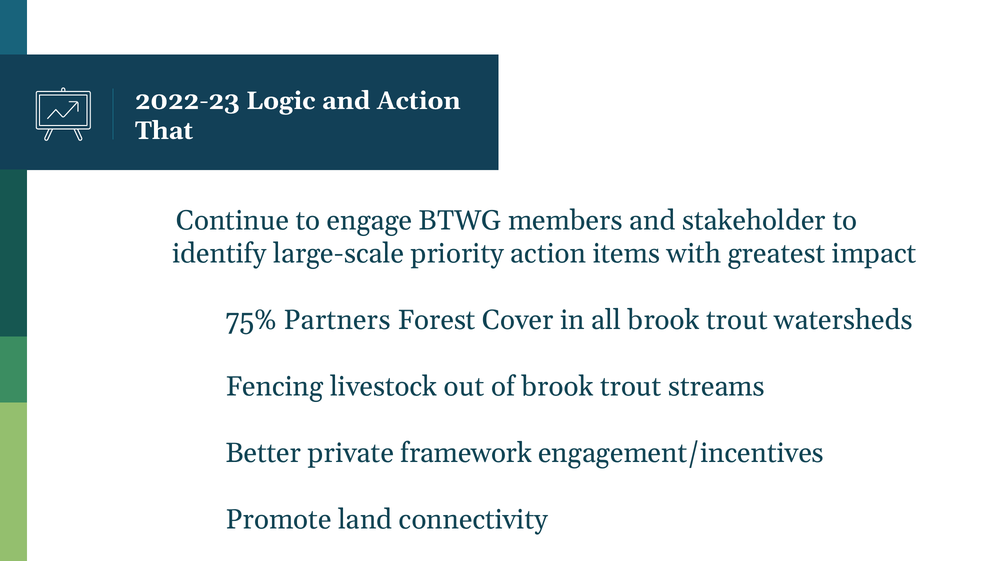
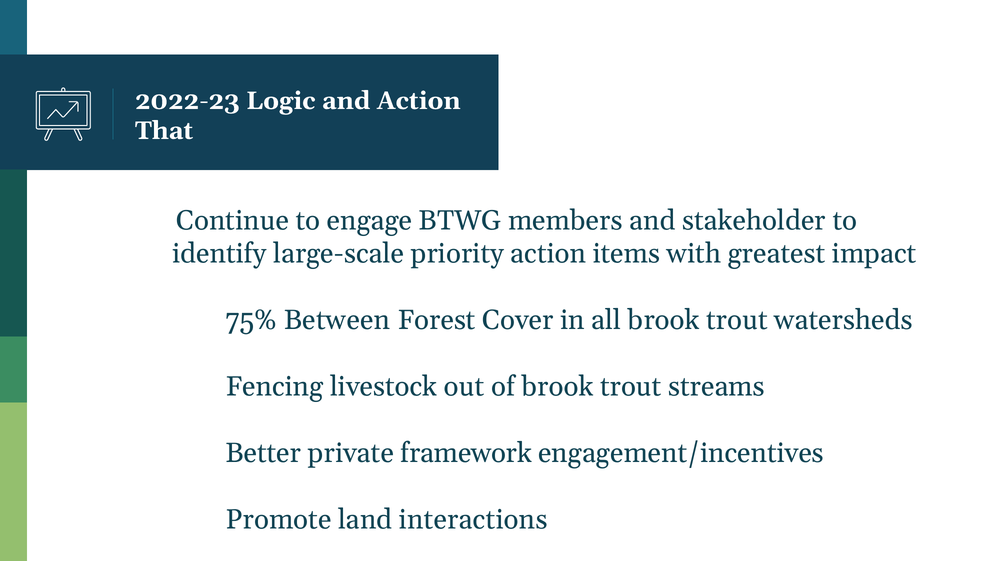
Partners: Partners -> Between (337, 320)
connectivity: connectivity -> interactions (473, 520)
